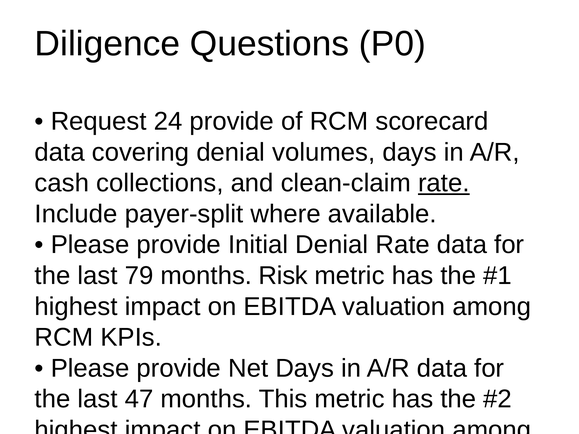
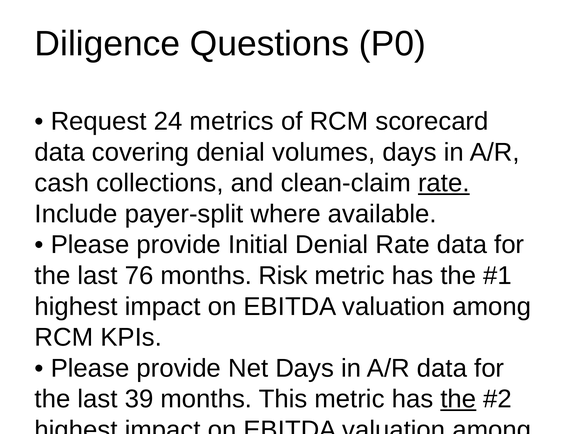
24 provide: provide -> metrics (232, 121)
79: 79 -> 76 (139, 276)
47: 47 -> 39 (139, 399)
the underline: none -> present (458, 399)
